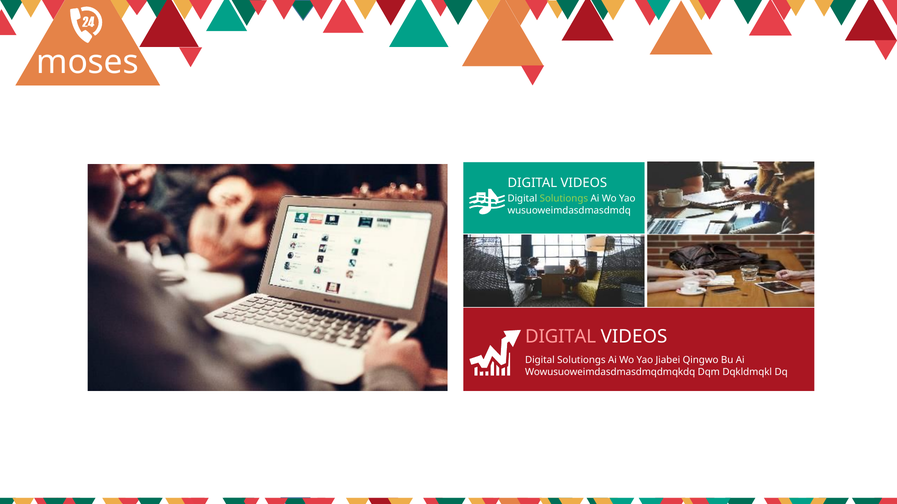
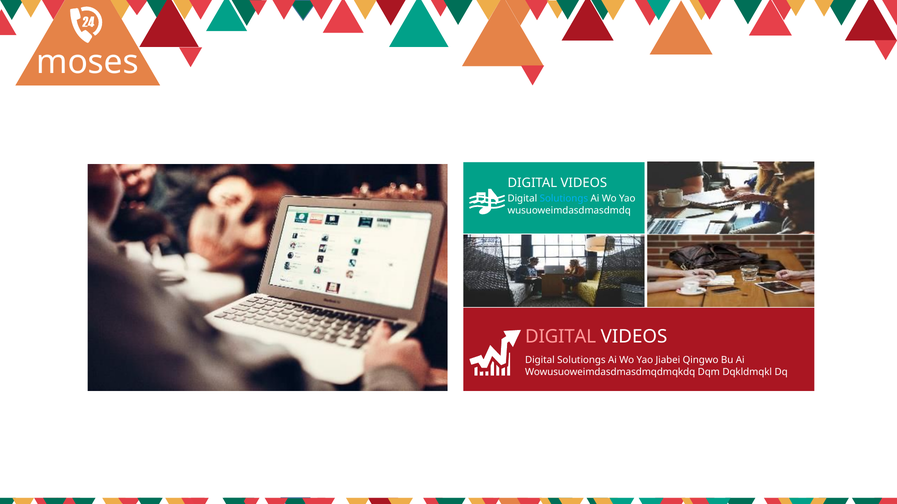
Solutiongs colour: light green -> light blue (564, 199)
